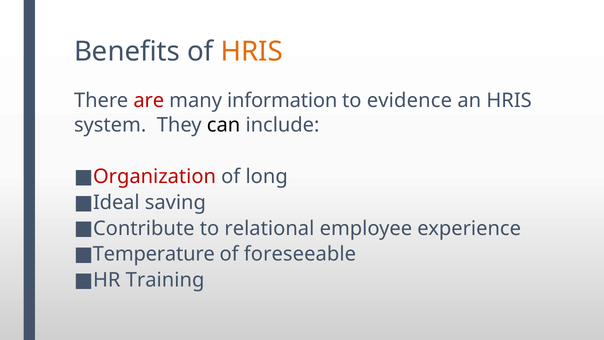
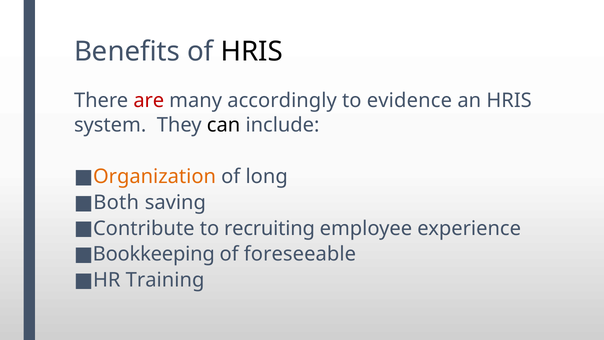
HRIS colour: orange -> black (252, 52)
information: information -> accordingly (282, 101)
Organization colour: red -> orange (155, 177)
Ideal: Ideal -> Both (116, 202)
relational: relational -> recruiting (270, 228)
Temperature: Temperature -> Bookkeeping (154, 254)
